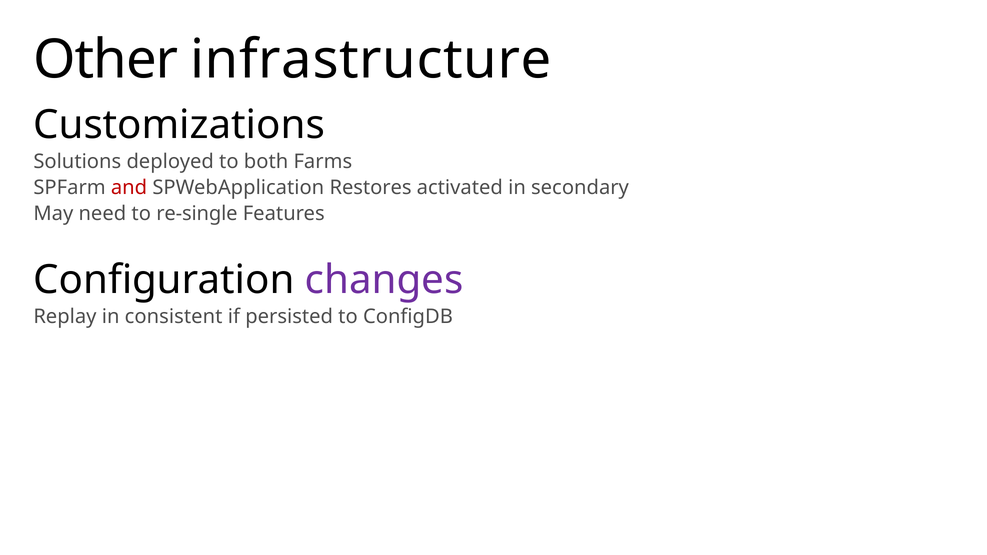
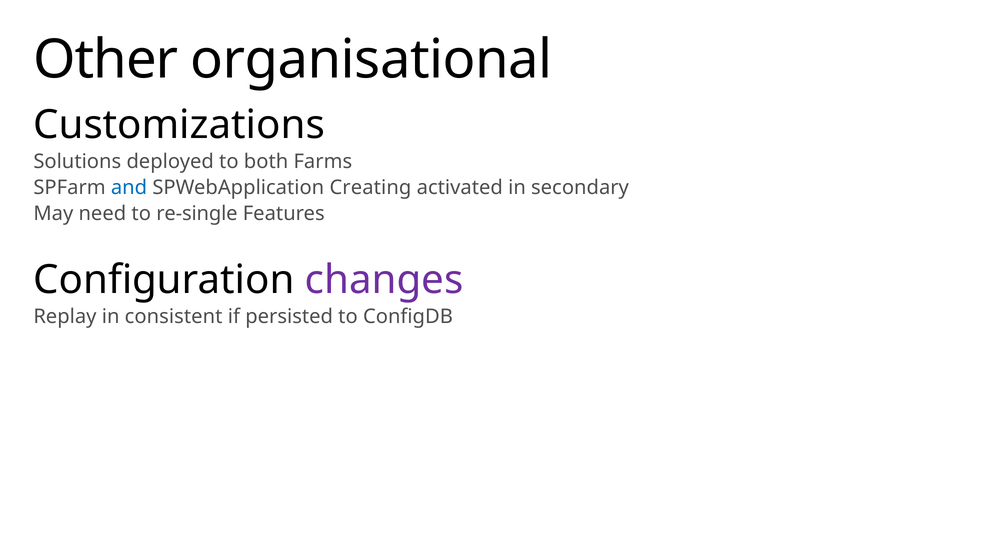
infrastructure: infrastructure -> organisational (371, 60)
and colour: red -> blue (129, 188)
Restores: Restores -> Creating (370, 188)
